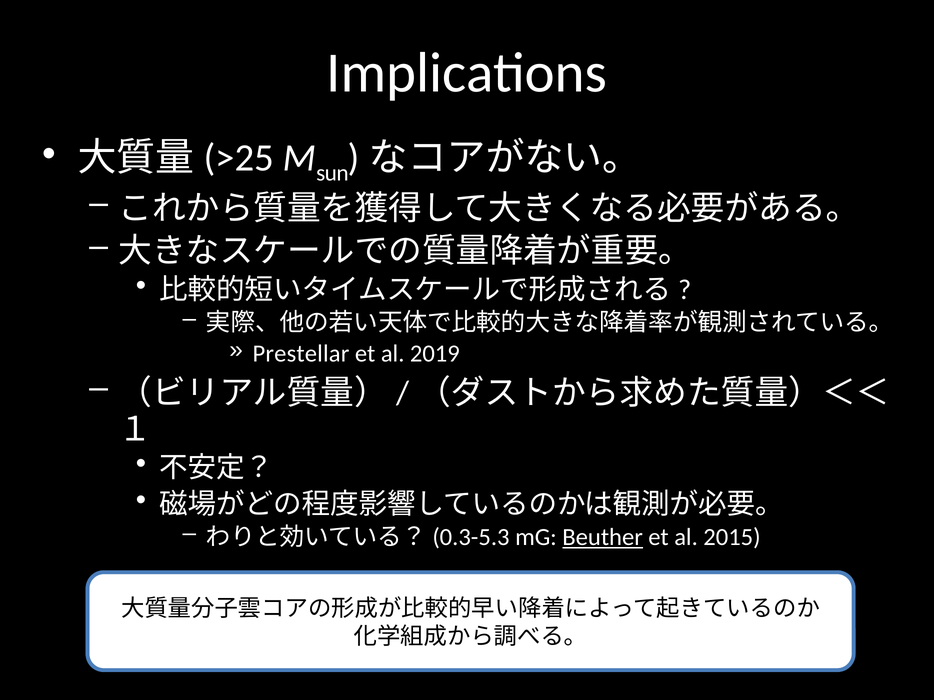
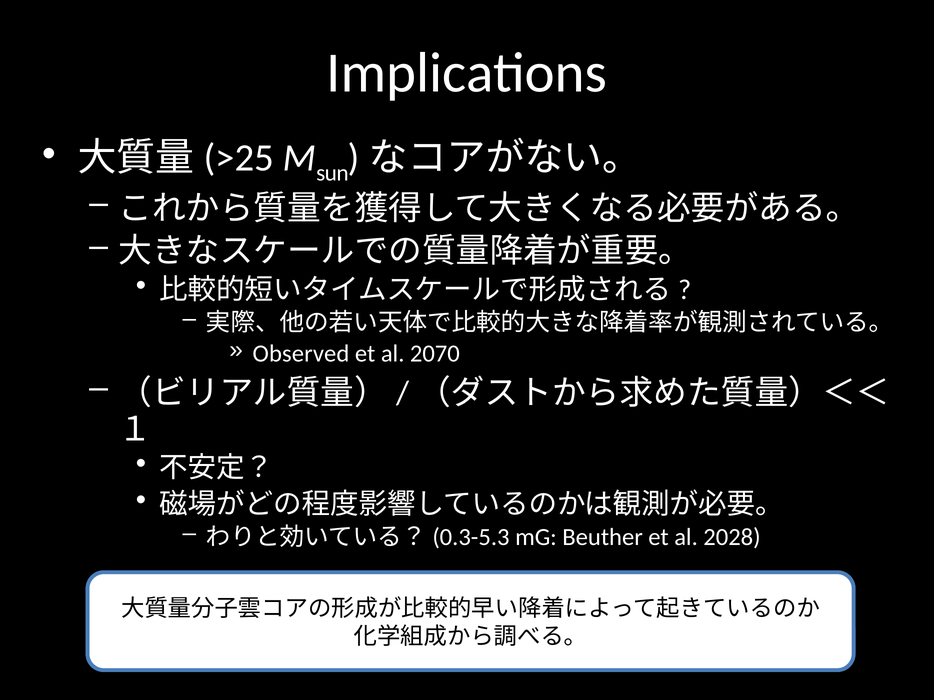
Prestellar: Prestellar -> Observed (301, 354)
2019: 2019 -> 2070 (435, 354)
Beuther underline: present -> none (603, 538)
2015: 2015 -> 2028 (732, 538)
